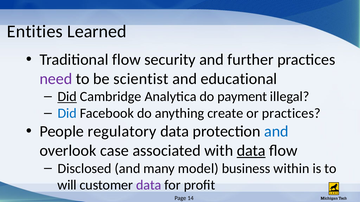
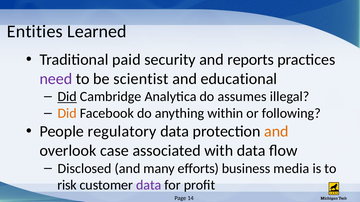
Traditional flow: flow -> paid (126, 60)
further: further -> reports (251, 60)
payment: payment -> assumes (242, 97)
Did colour: blue -> orange (67, 114)
create: create -> within (225, 114)
or practices: practices -> following (291, 114)
and colour: blue -> orange (276, 132)
data underline: present -> none (251, 151)
model: model -> efforts (198, 169)
within: within -> media (291, 169)
will: will -> risk (67, 186)
